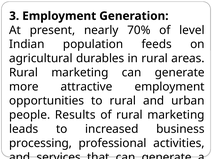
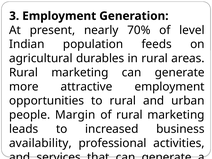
Results: Results -> Margin (75, 115)
processing: processing -> availability (40, 143)
